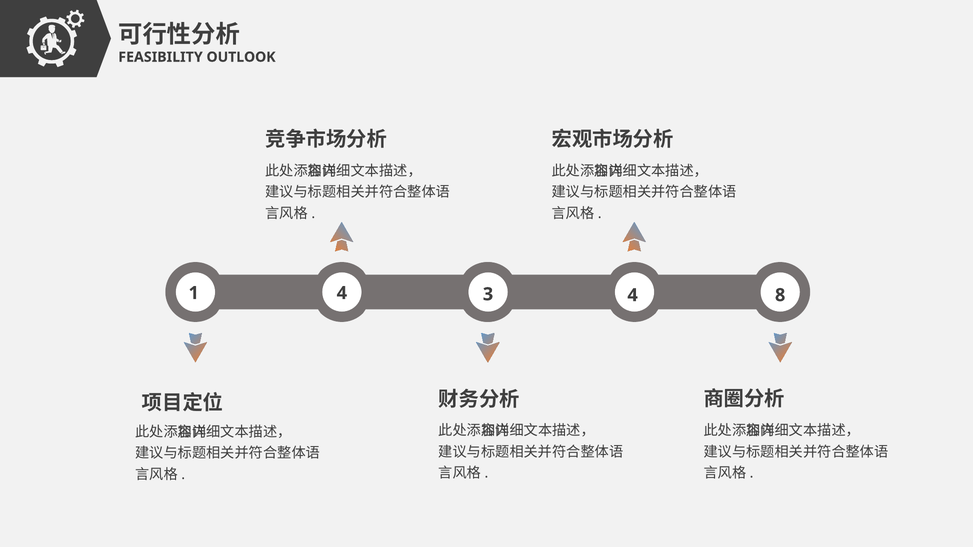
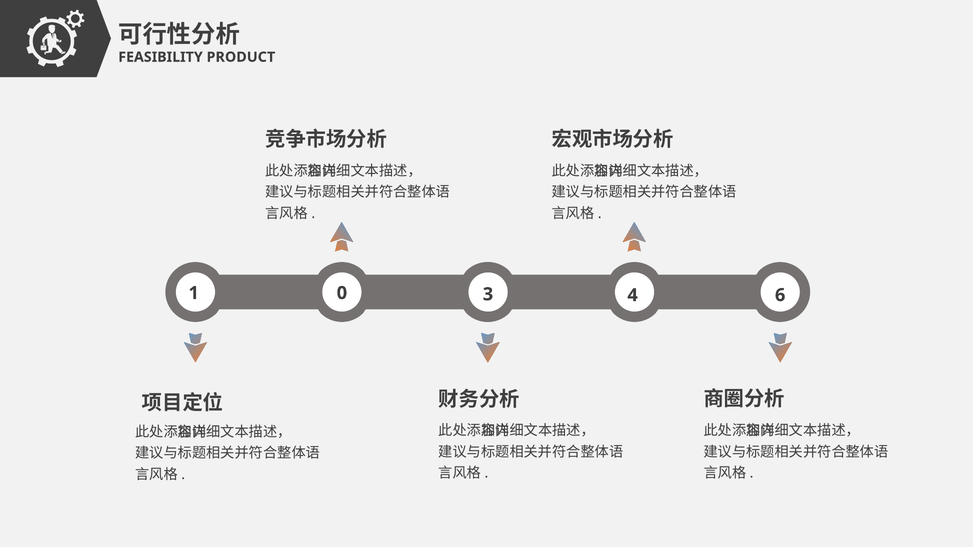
OUTLOOK: OUTLOOK -> PRODUCT (241, 57)
1 4: 4 -> 0 (342, 293)
8: 8 -> 6 (780, 295)
